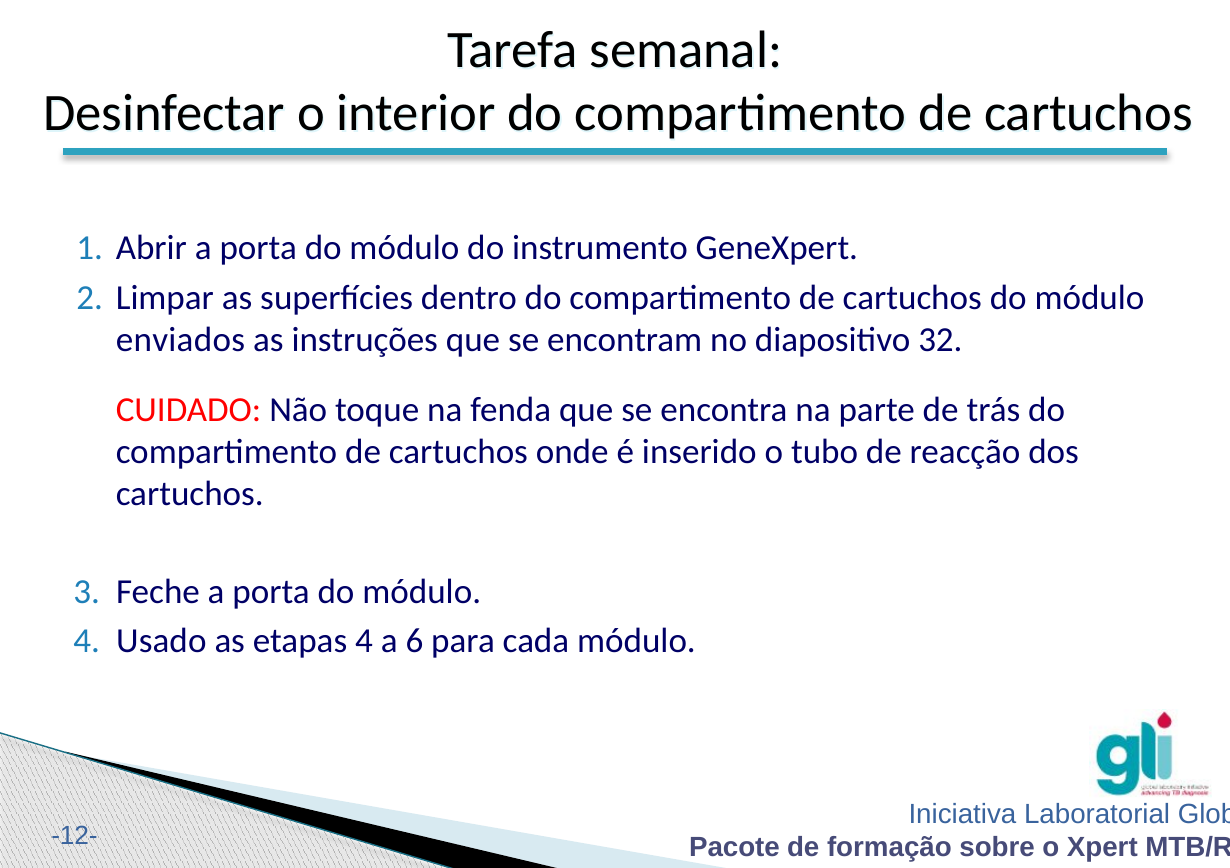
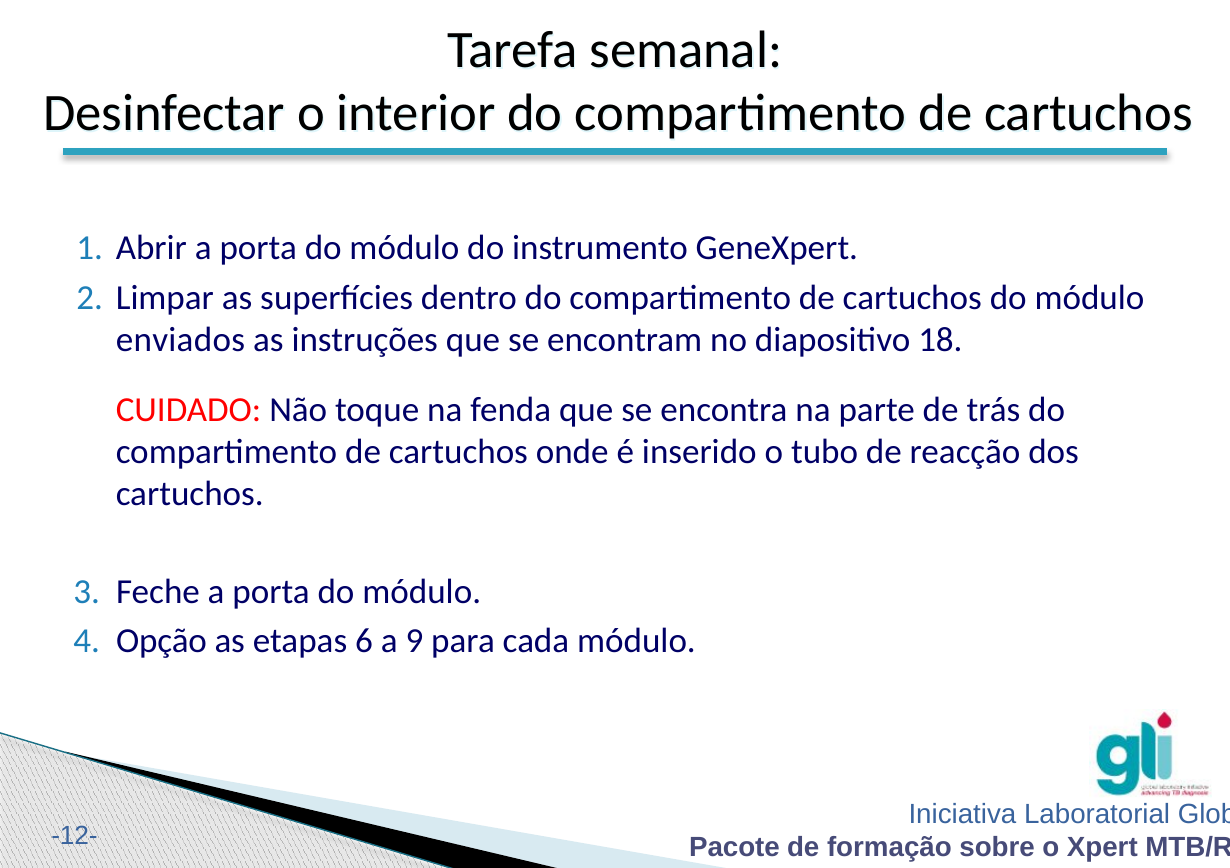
32: 32 -> 18 (940, 340)
Usado: Usado -> Opção (162, 641)
etapas 4: 4 -> 6 (364, 641)
6: 6 -> 9 (414, 641)
